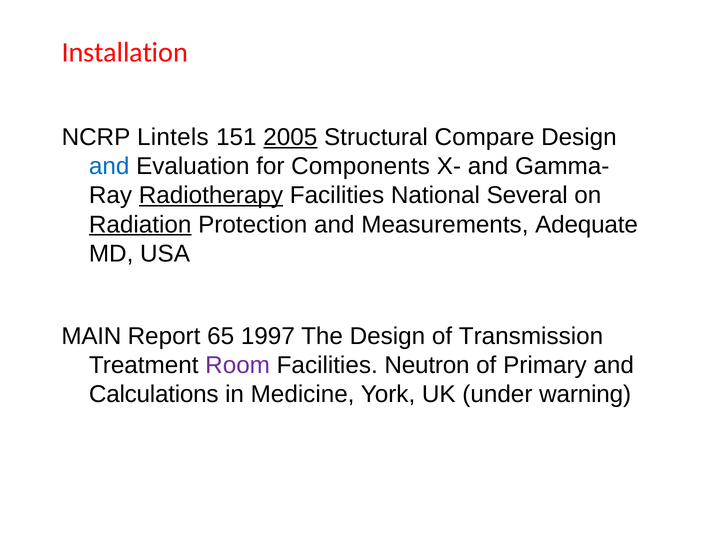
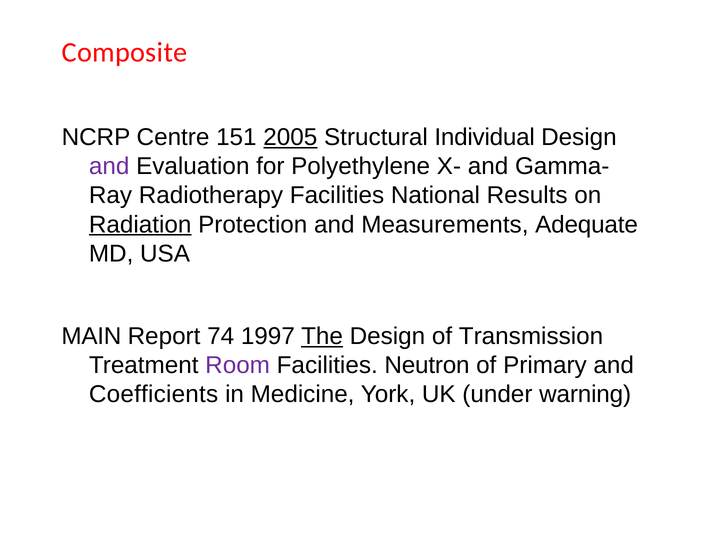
Installation: Installation -> Composite (125, 52)
Lintels: Lintels -> Centre (173, 137)
Compare: Compare -> Individual (485, 137)
and colour: blue -> purple (109, 166)
Components: Components -> Polyethylene (361, 166)
Radiotherapy underline: present -> none (211, 195)
Several: Several -> Results (527, 195)
65: 65 -> 74 (221, 336)
The underline: none -> present (322, 336)
Calculations: Calculations -> Coefficients (154, 394)
